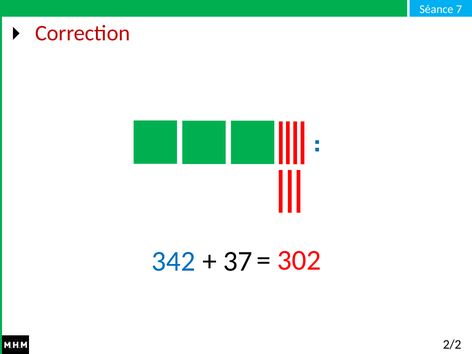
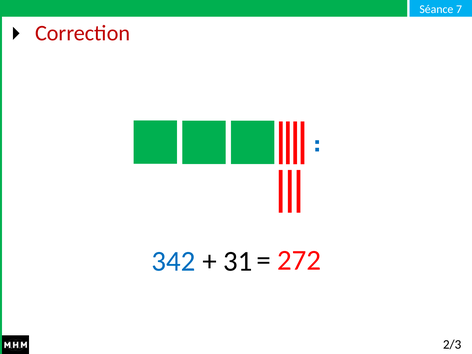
37: 37 -> 31 (238, 261)
302: 302 -> 272 (299, 260)
2/2: 2/2 -> 2/3 (452, 344)
